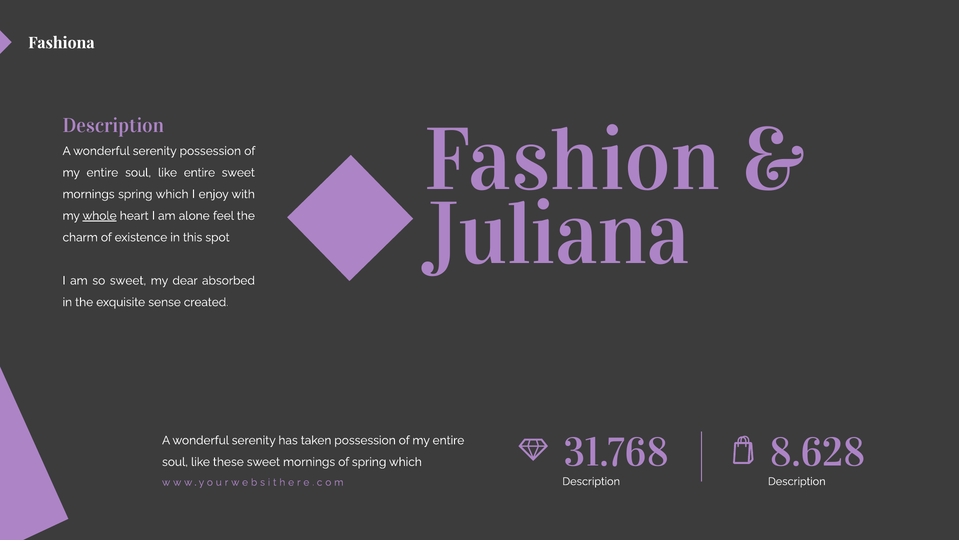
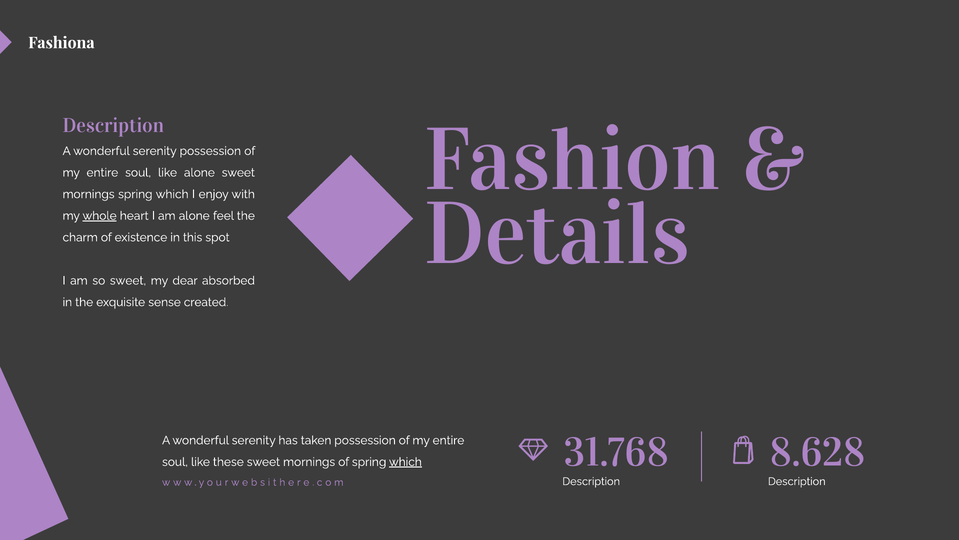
like entire: entire -> alone (199, 172)
Juliana: Juliana -> Details (557, 234)
which underline: none -> present (405, 461)
